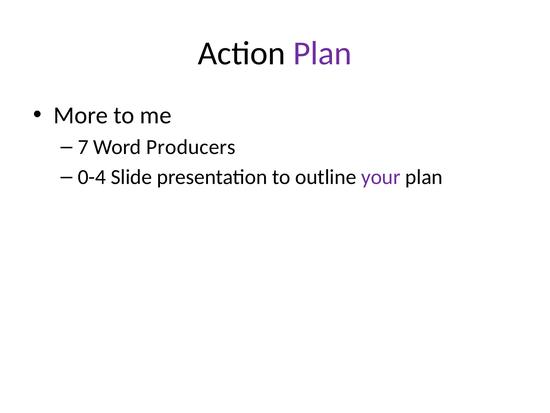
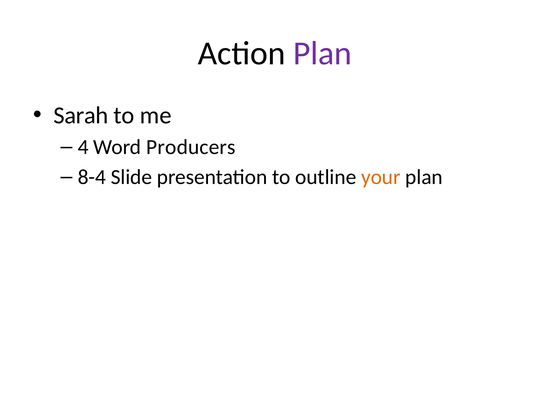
More: More -> Sarah (81, 115)
7: 7 -> 4 (83, 147)
0-4: 0-4 -> 8-4 (92, 177)
your colour: purple -> orange (381, 177)
